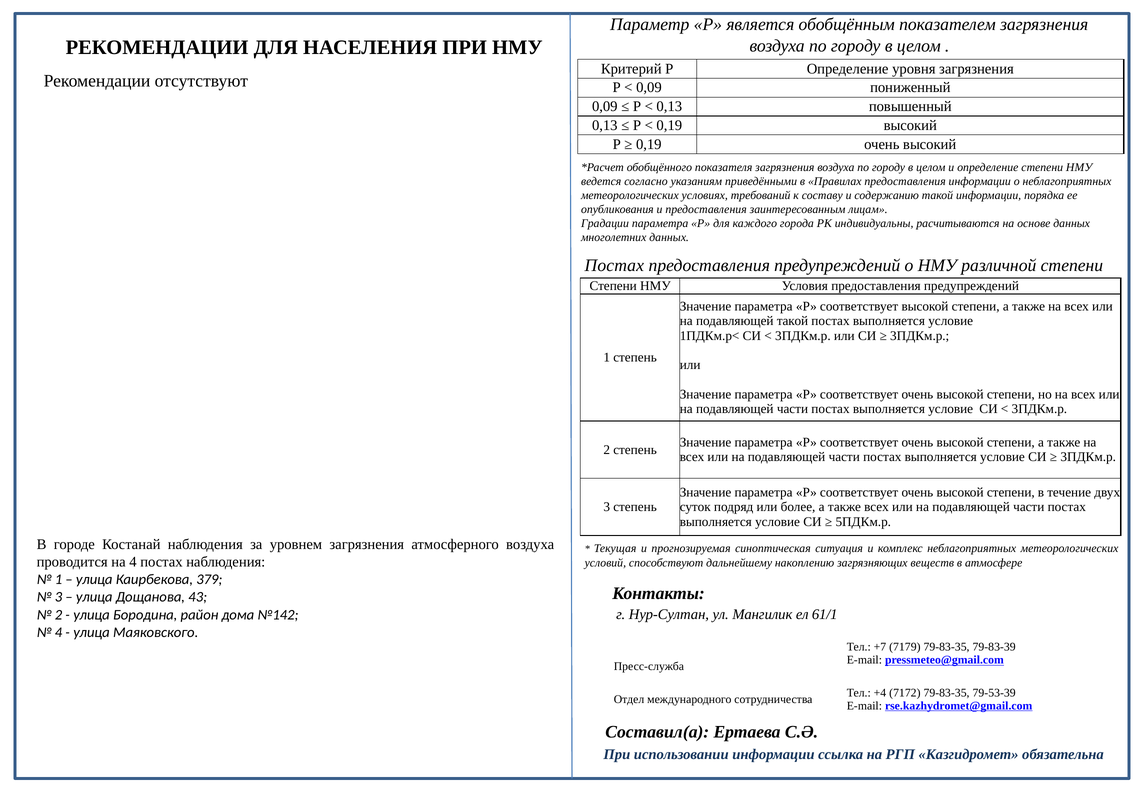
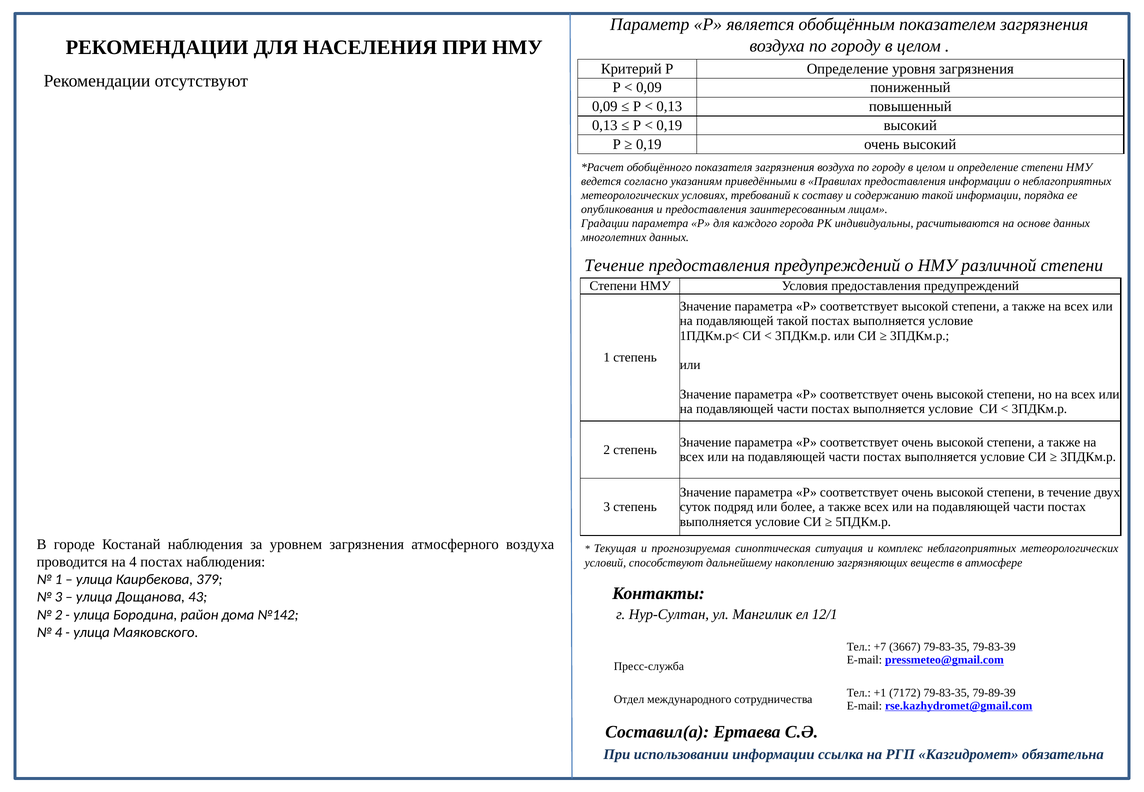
Постах: Постах -> Течение (614, 265)
61/1: 61/1 -> 12/1 (825, 614)
7179: 7179 -> 3667 (905, 647)
+4: +4 -> +1 (880, 693)
79-53-39: 79-53-39 -> 79-89-39 (994, 693)
